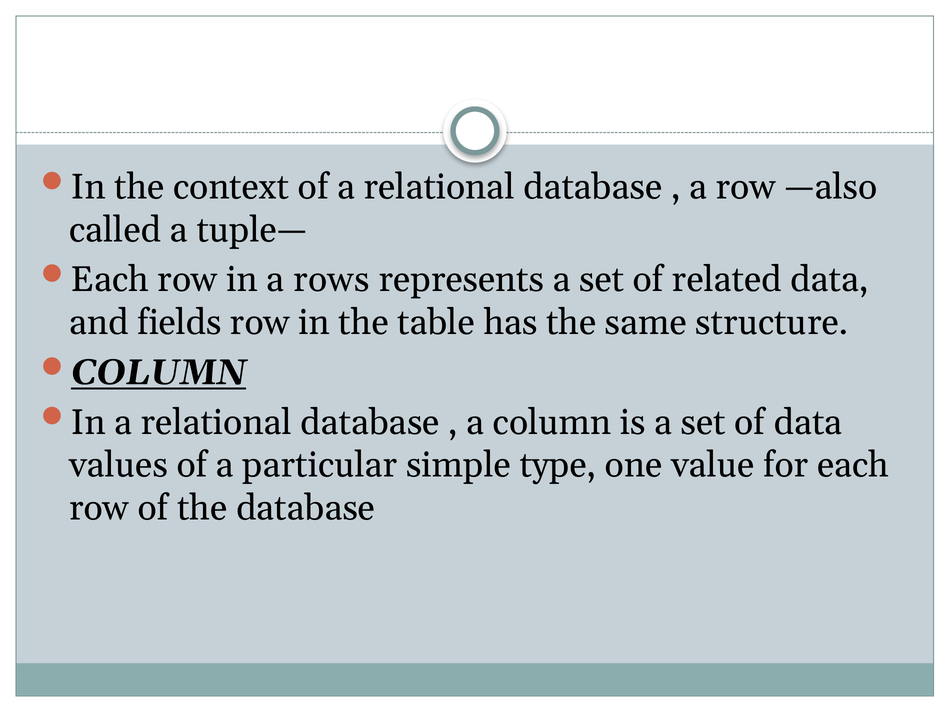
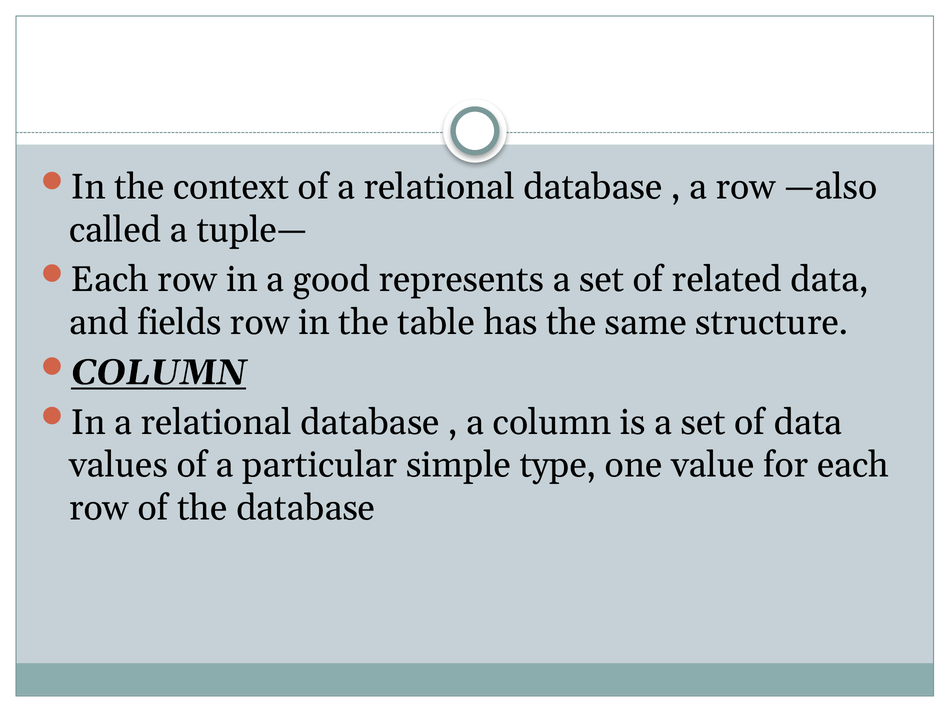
rows: rows -> good (331, 280)
